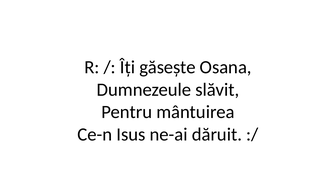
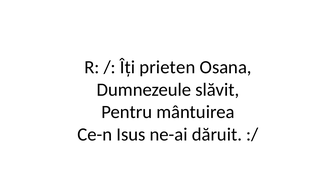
găsește: găsește -> prieten (167, 67)
